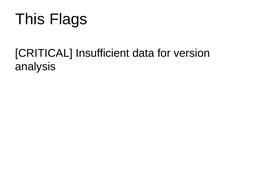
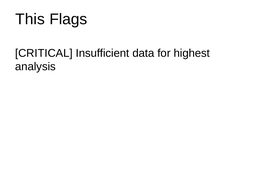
version: version -> highest (192, 53)
